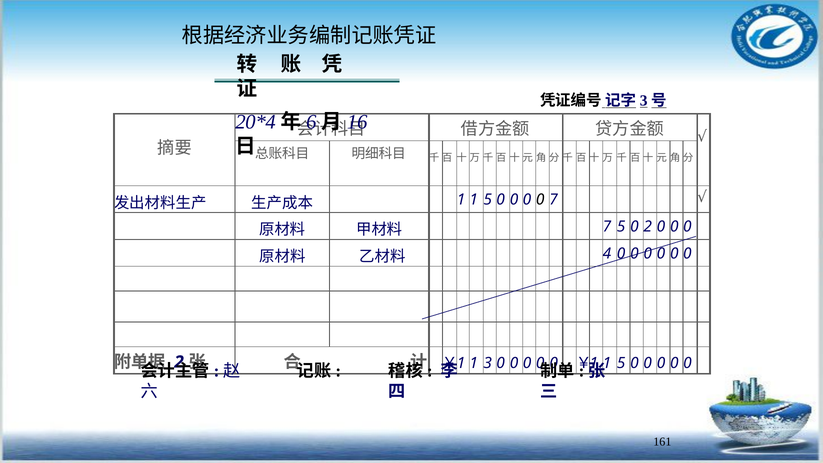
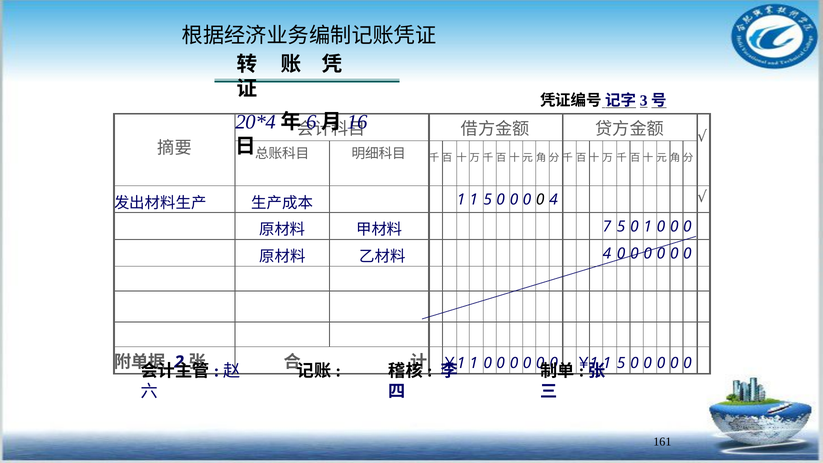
0 7: 7 -> 4 (554, 200)
0 2: 2 -> 1 (648, 227)
3: 3 -> 0 (488, 363)
